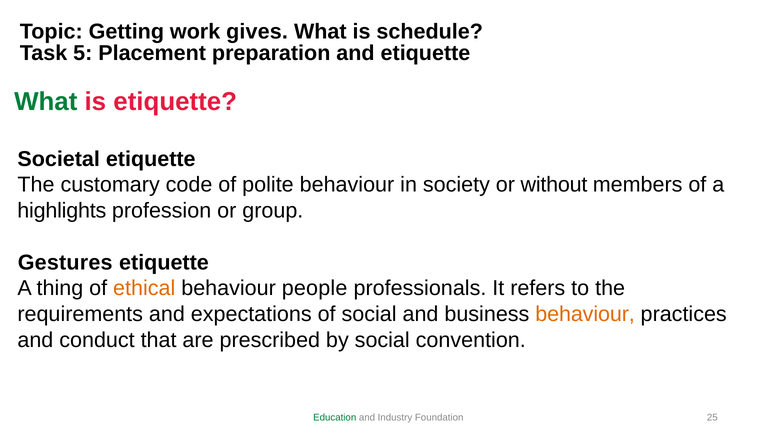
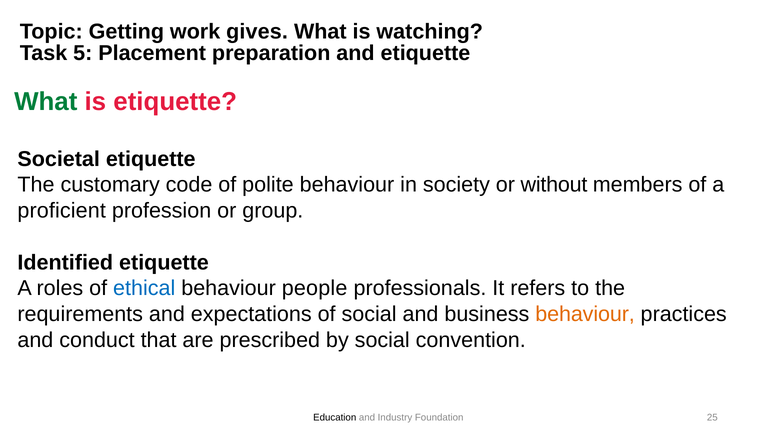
schedule: schedule -> watching (430, 31)
highlights: highlights -> proficient (62, 211)
Gestures: Gestures -> Identified (65, 263)
thing: thing -> roles (60, 288)
ethical colour: orange -> blue (144, 288)
Education colour: green -> black (335, 417)
